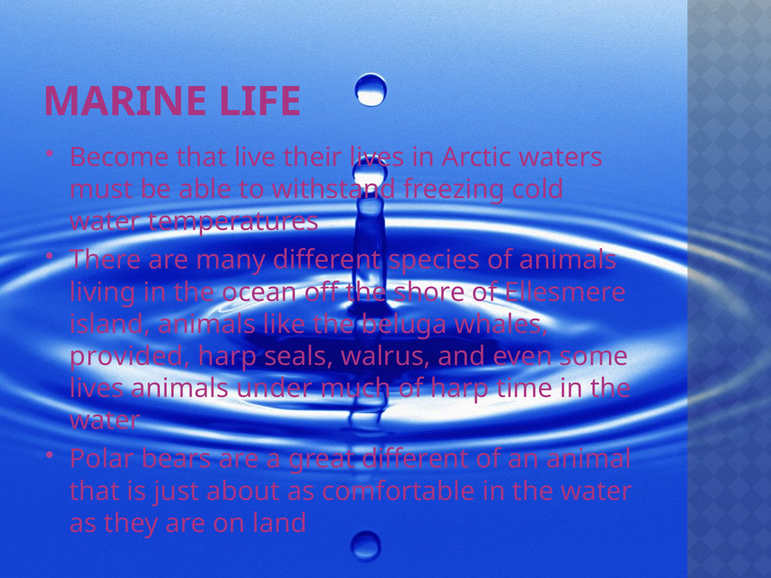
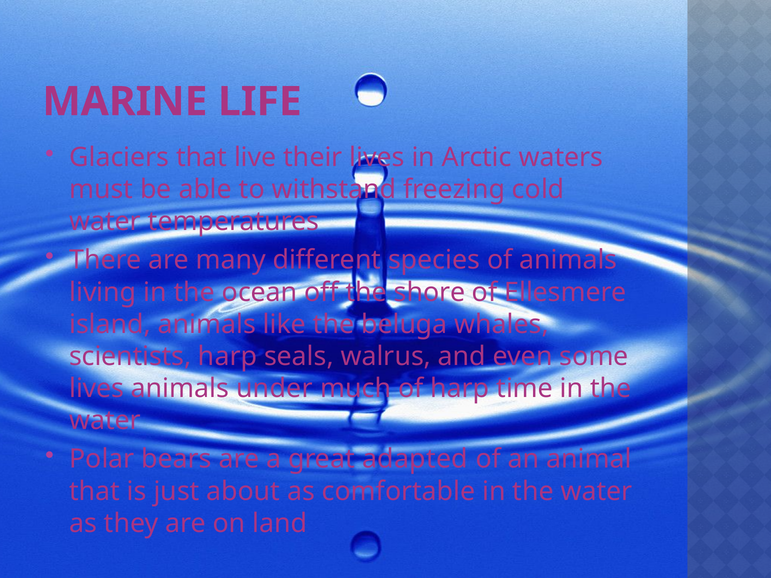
Become: Become -> Glaciers (119, 157)
provided: provided -> scientists (130, 357)
great different: different -> adapted (415, 459)
